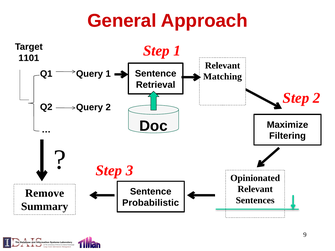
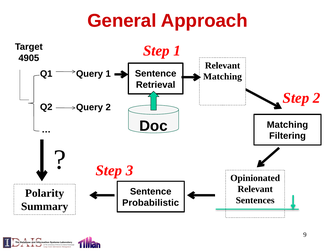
1101: 1101 -> 4905 (29, 58)
Maximize: Maximize -> Matching (287, 125)
Remove: Remove -> Polarity (45, 193)
